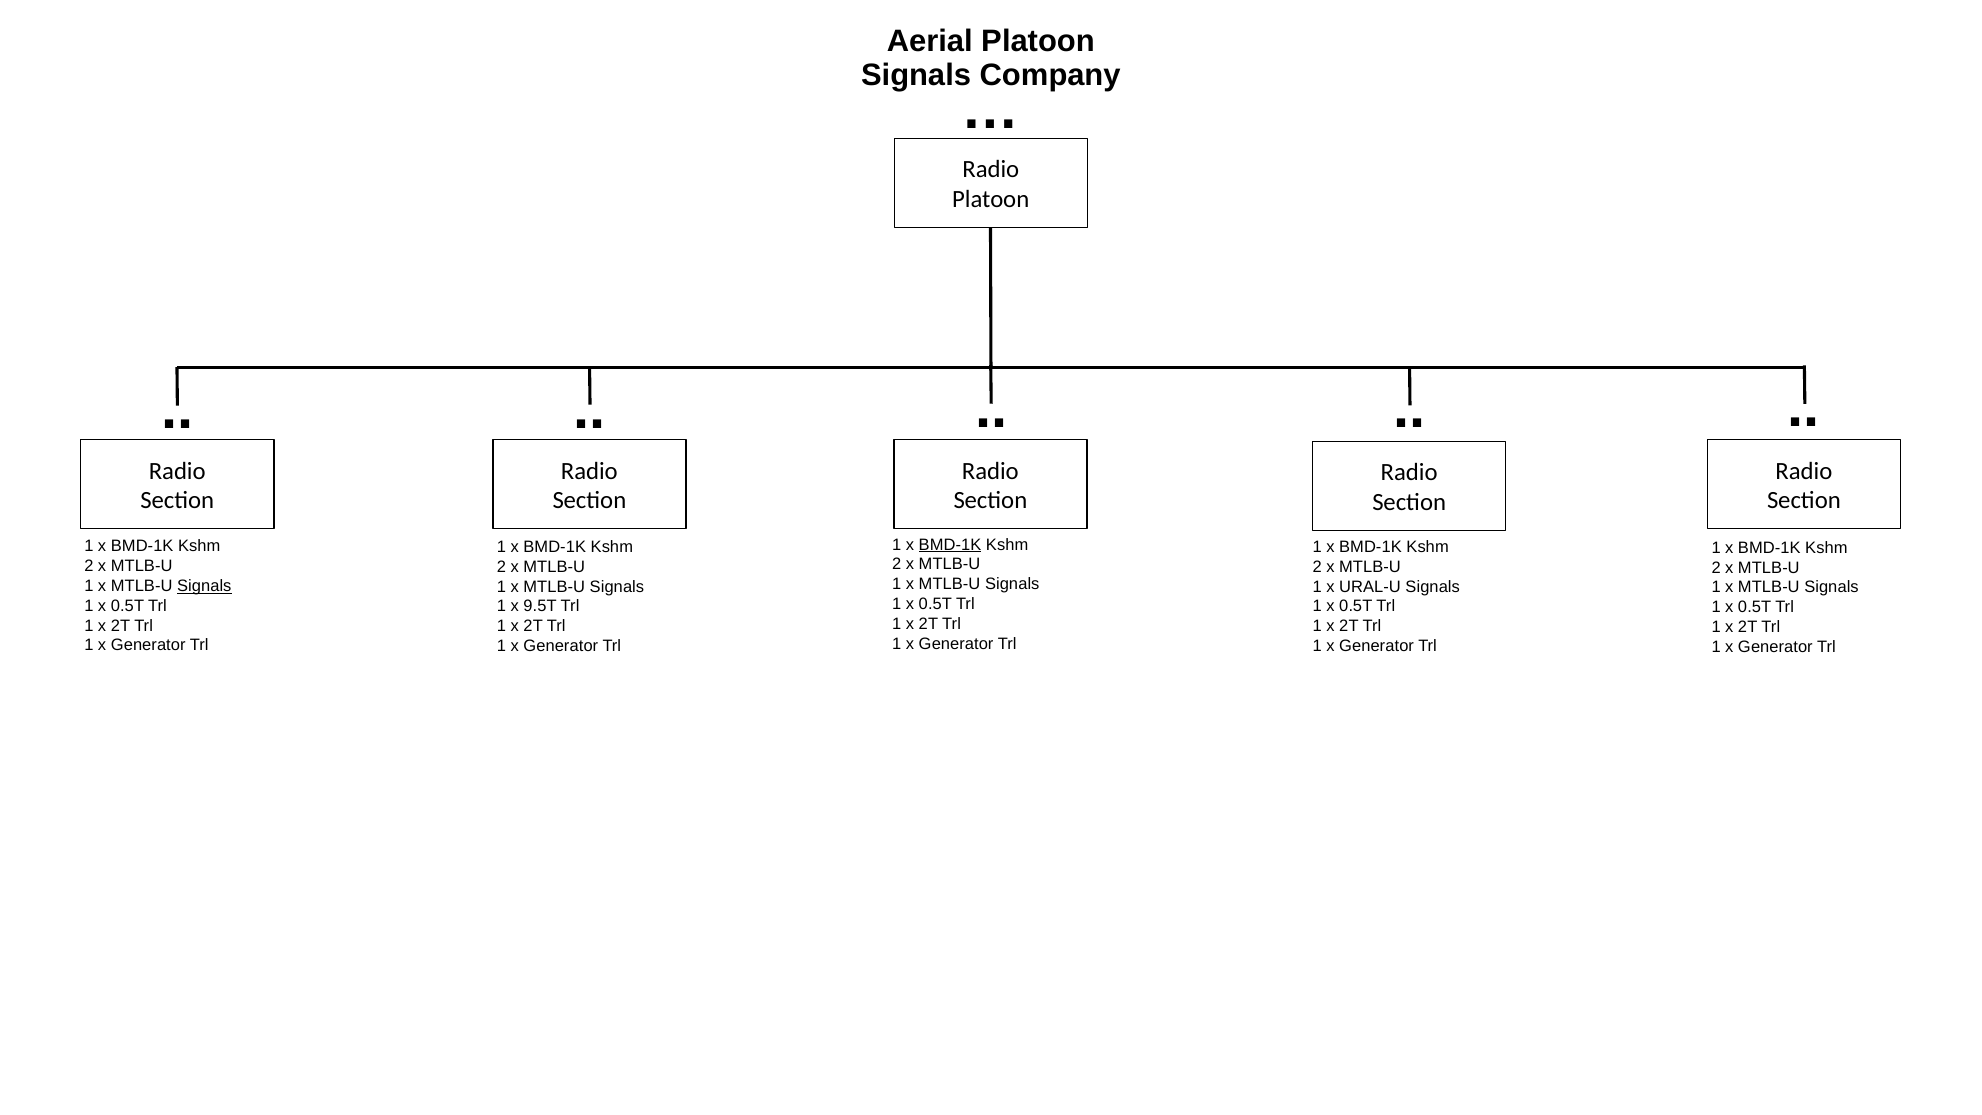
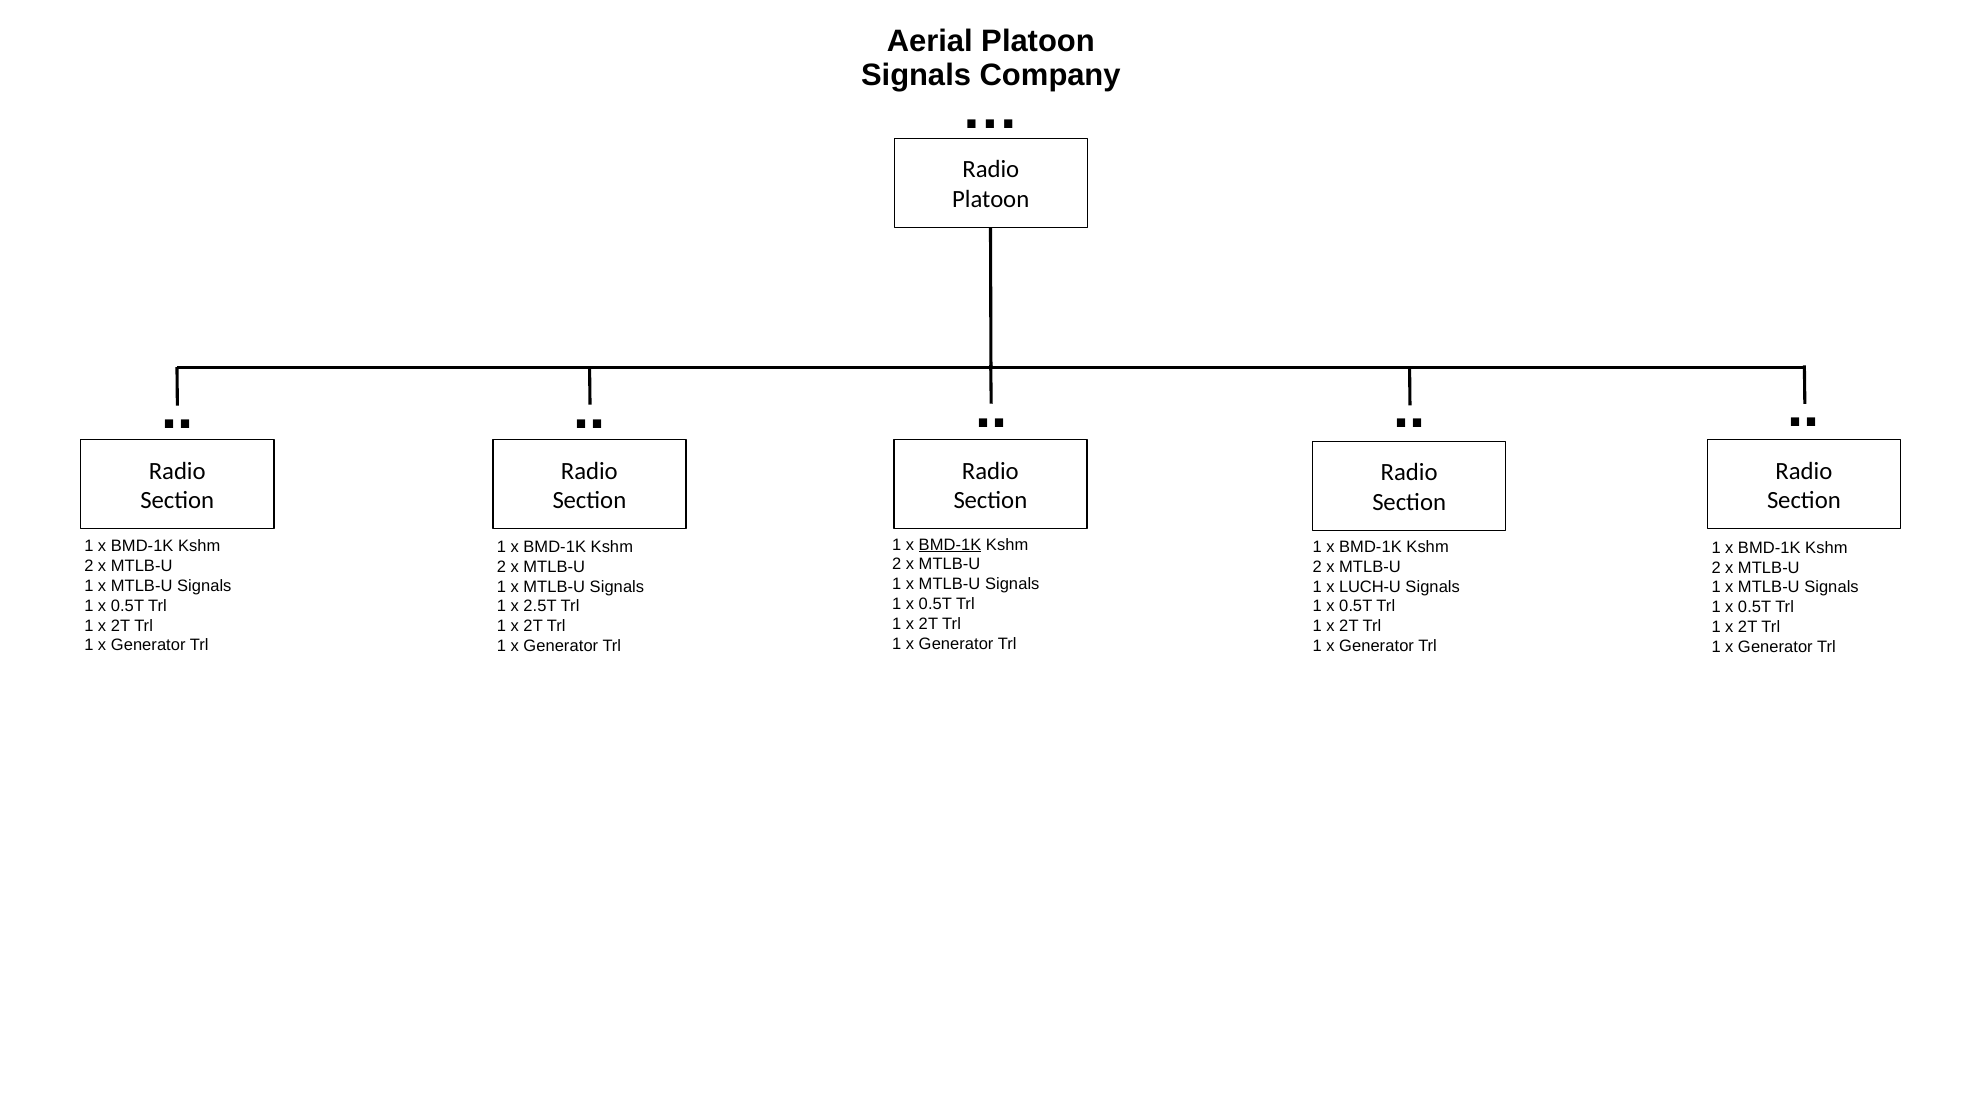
Signals underline: present -> none (204, 586)
URAL-U: URAL-U -> LUCH-U (1370, 587)
9.5T: 9.5T -> 2.5T (540, 606)
